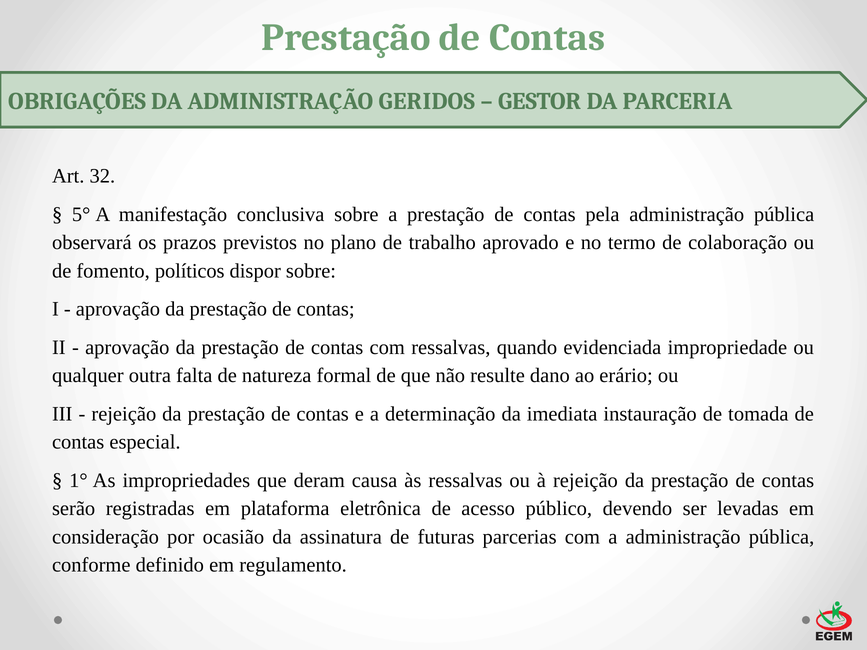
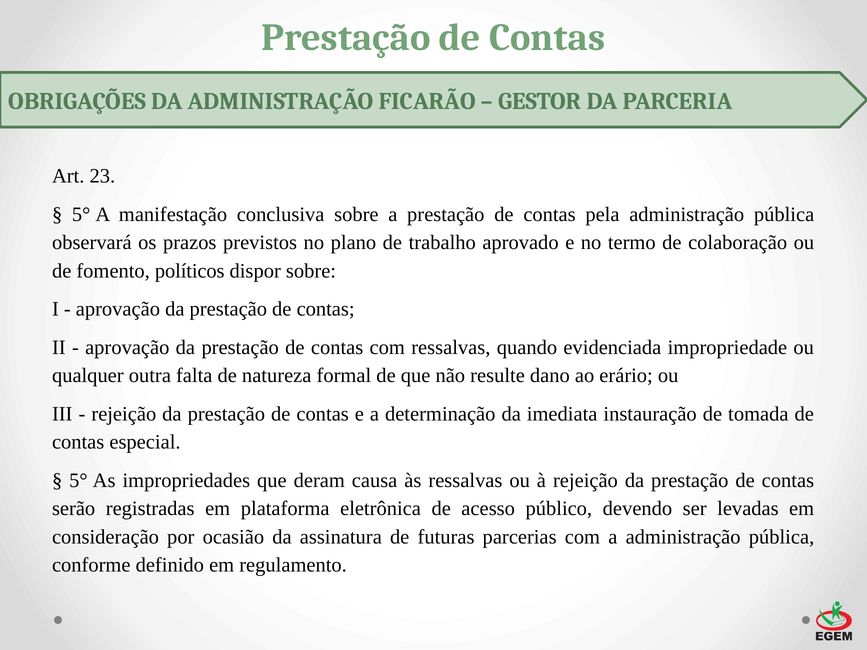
GERIDOS: GERIDOS -> FICARÃO (427, 101)
32: 32 -> 23 (102, 176)
1°: 1° -> 5° (78, 481)
